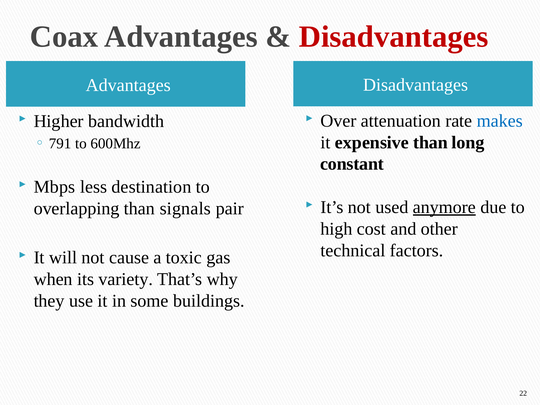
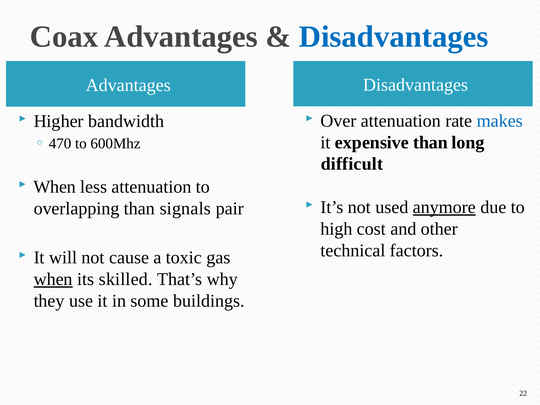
Disadvantages colour: red -> blue (394, 37)
791: 791 -> 470 (60, 143)
constant: constant -> difficult (352, 164)
Mbps: Mbps -> When (55, 187)
less destination: destination -> attenuation (152, 187)
when underline: none -> present (53, 279)
variety: variety -> skilled (126, 279)
